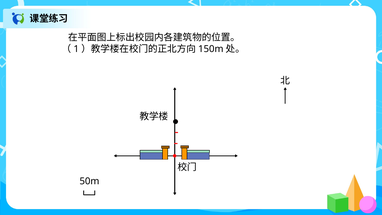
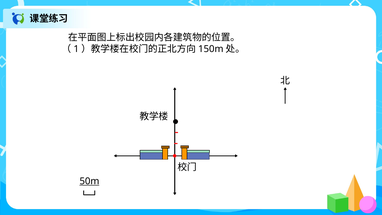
50m underline: none -> present (89, 181)
